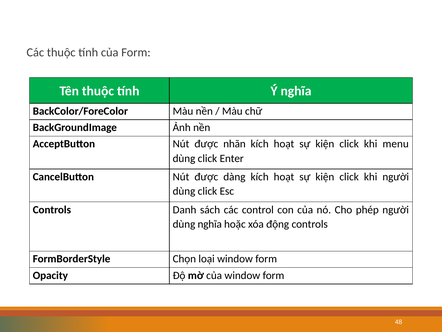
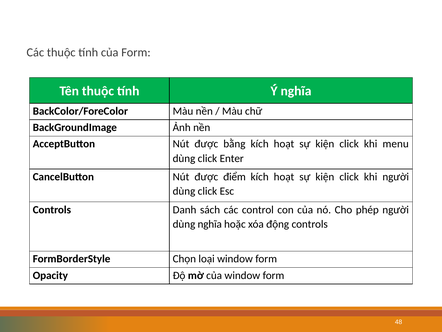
nhãn: nhãn -> bằng (234, 144)
dàng: dàng -> điểm (234, 177)
